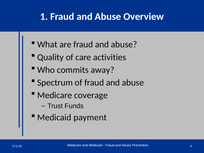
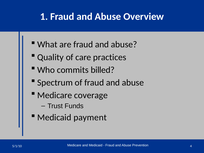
activities: activities -> practices (110, 57)
away: away -> billed (103, 70)
